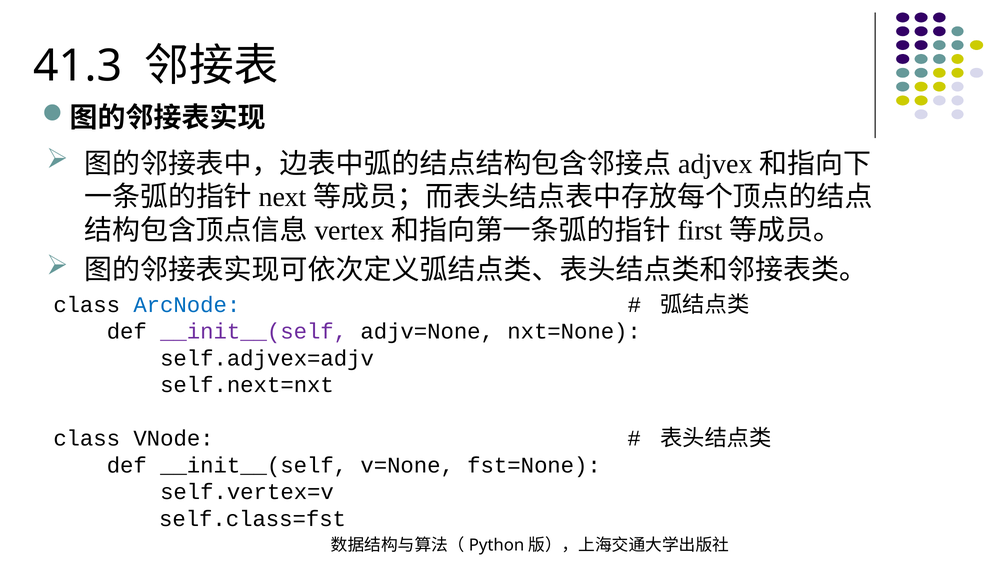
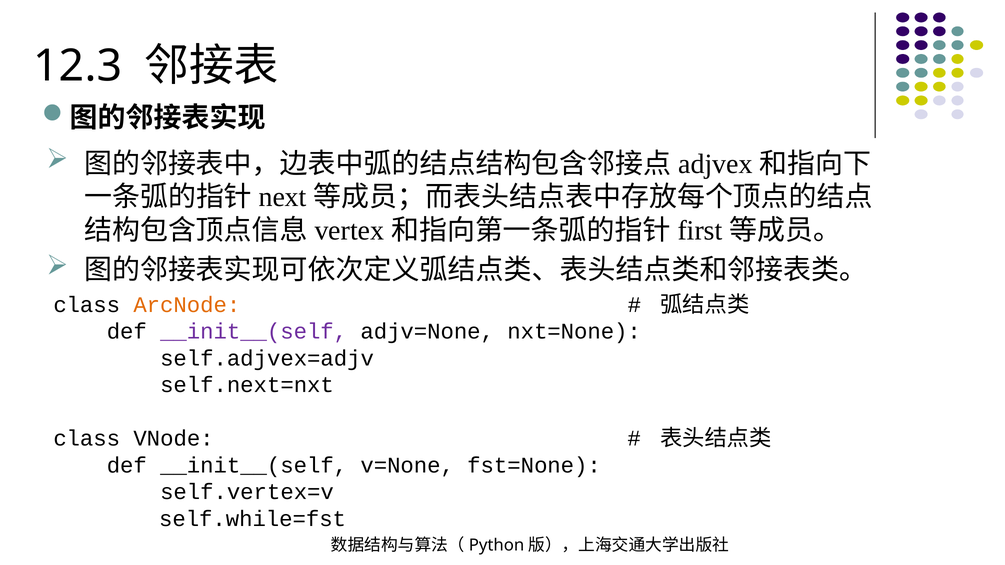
41.3: 41.3 -> 12.3 (78, 66)
ArcNode colour: blue -> orange (187, 305)
self.class=fst: self.class=fst -> self.while=fst (253, 519)
